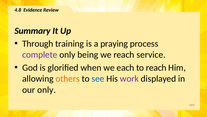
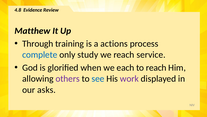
Summary: Summary -> Matthew (32, 31)
praying: praying -> actions (114, 44)
complete colour: purple -> blue (40, 55)
being: being -> study (88, 55)
others colour: orange -> purple (68, 79)
our only: only -> asks (47, 90)
